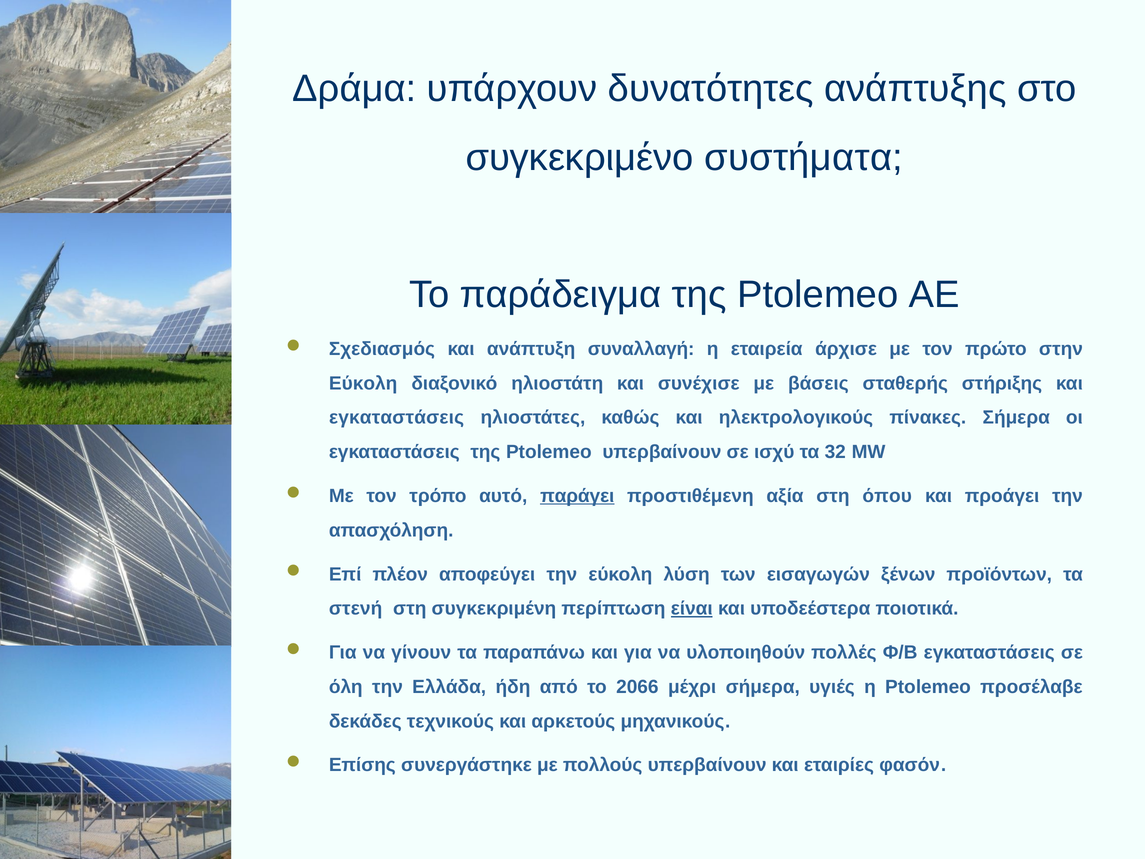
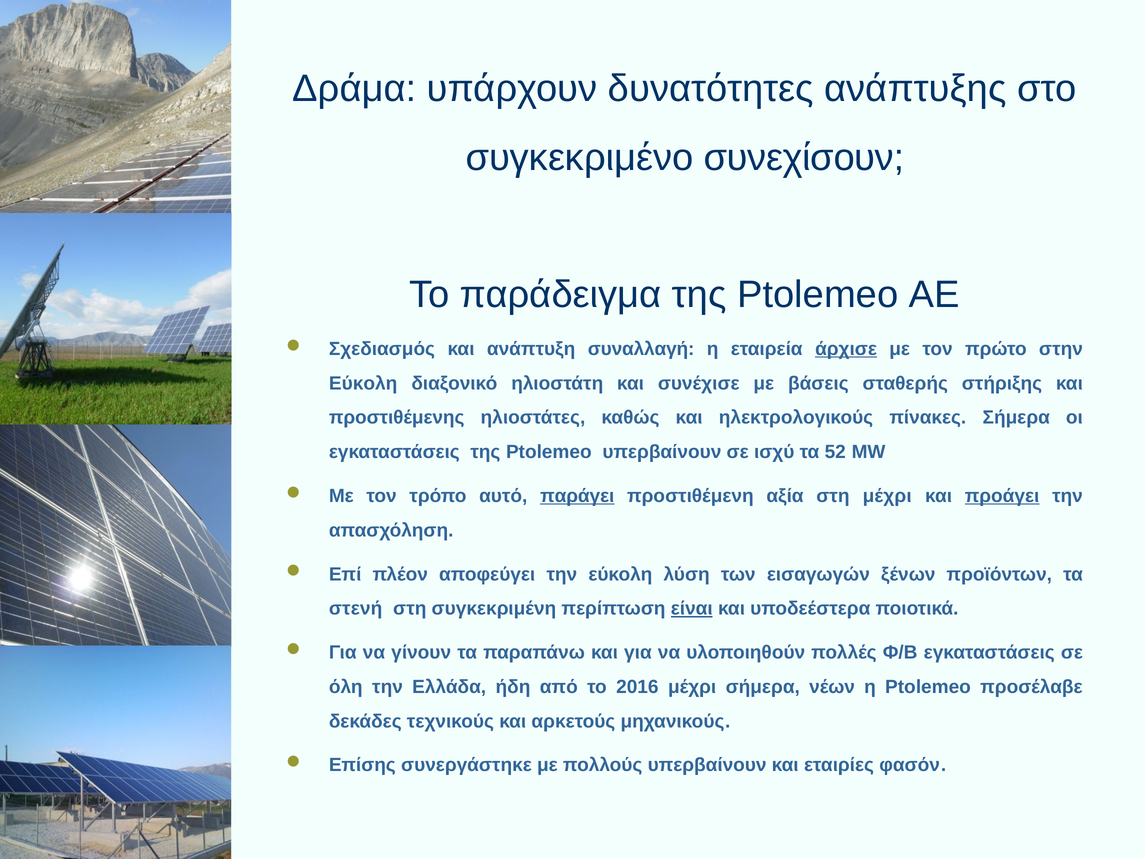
συστήματα: συστήματα -> συνεχίσουν (804, 157)
άρχισε underline: none -> present (846, 349)
εγκαταστάσεις: εγκαταστάσεις -> προστιθέμενης (397, 418)
32: 32 -> 52 (835, 452)
στη όπου: όπου -> μέχρι (887, 496)
προάγει underline: none -> present (1002, 496)
2066: 2066 -> 2016 (637, 687)
υγιές: υγιές -> νέων (832, 687)
